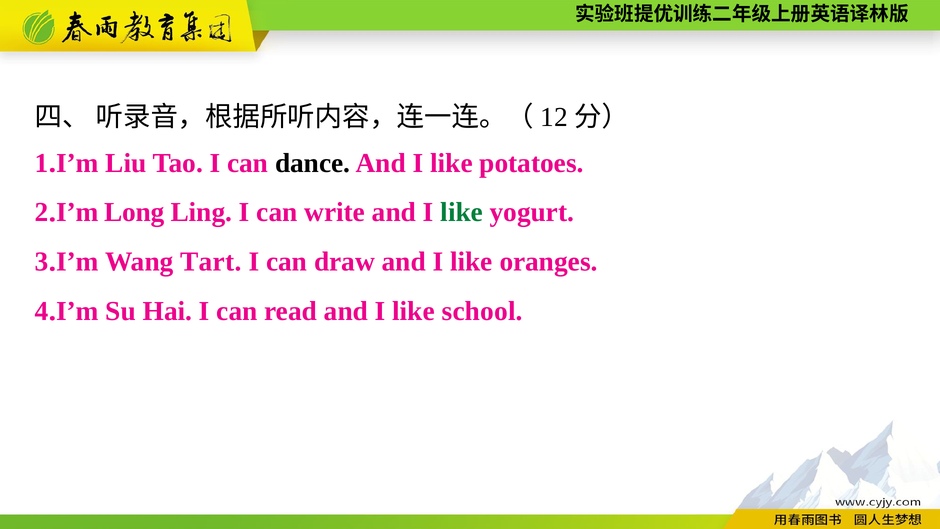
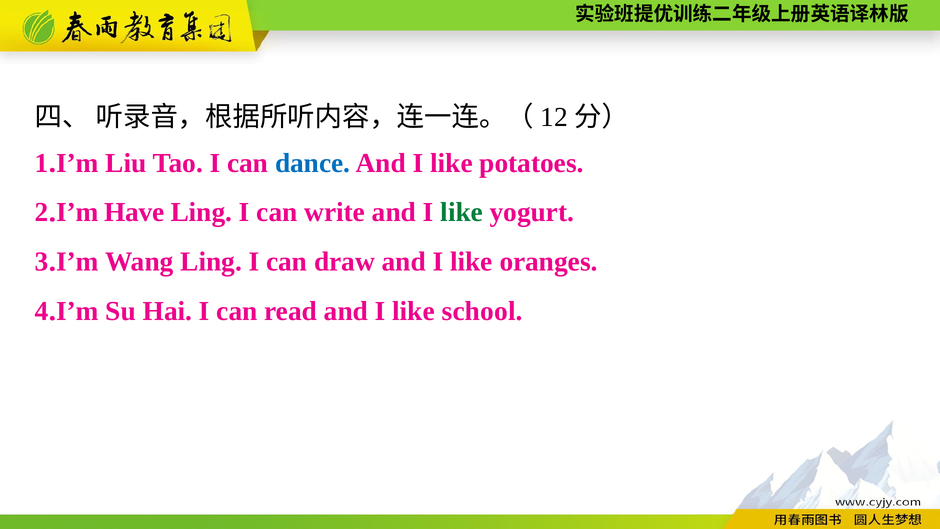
dance colour: black -> blue (313, 163)
Long: Long -> Have (134, 212)
Wang Tart: Tart -> Ling (211, 262)
